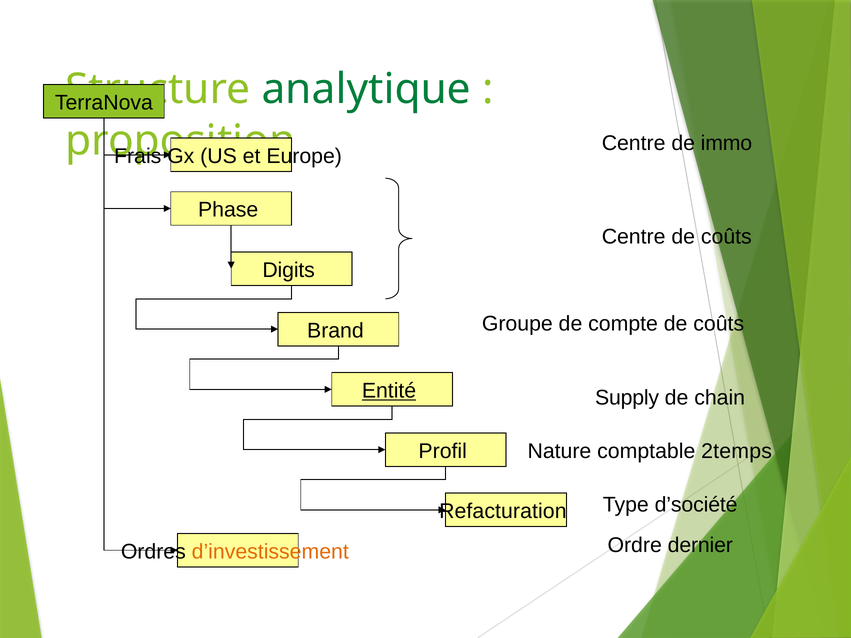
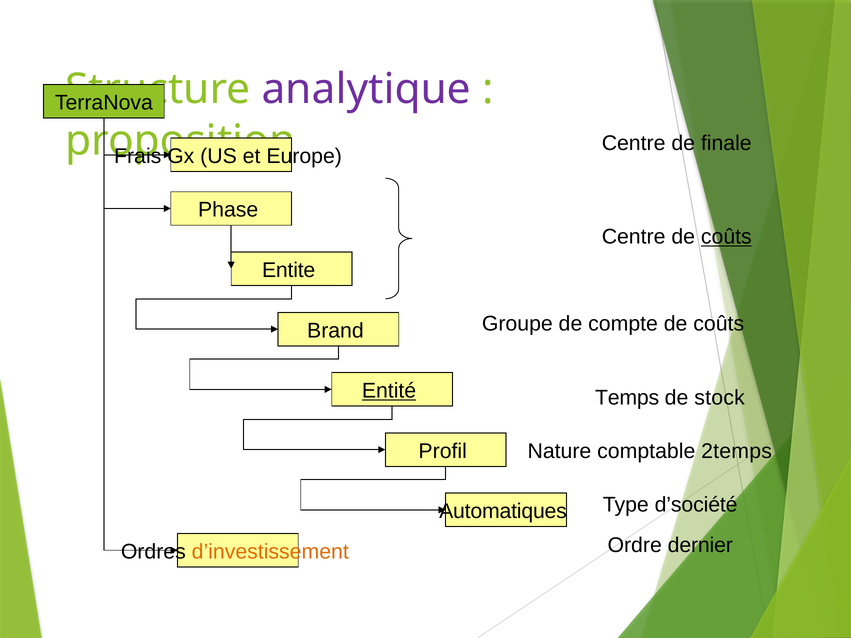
analytique colour: green -> purple (366, 89)
immo: immo -> finale (726, 143)
coûts underline: none -> present (726, 237)
Digits: Digits -> Entite (289, 270)
Supply: Supply -> Temps (627, 398)
chain: chain -> stock (720, 398)
Refacturation: Refacturation -> Automatiques (503, 512)
